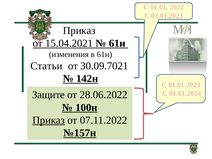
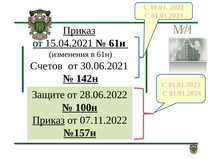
Приказ underline: none -> present (79, 31)
Статьи: Статьи -> Счетов (46, 66)
30.09.7021: 30.09.7021 -> 30.06.2021 (104, 66)
